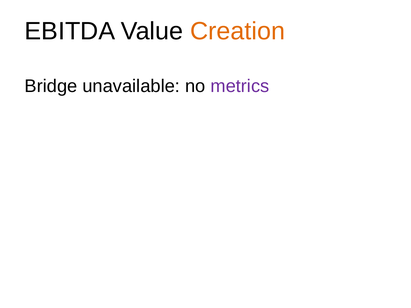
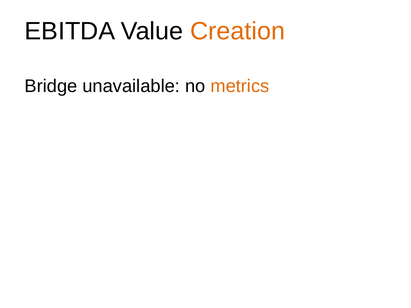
metrics colour: purple -> orange (240, 86)
